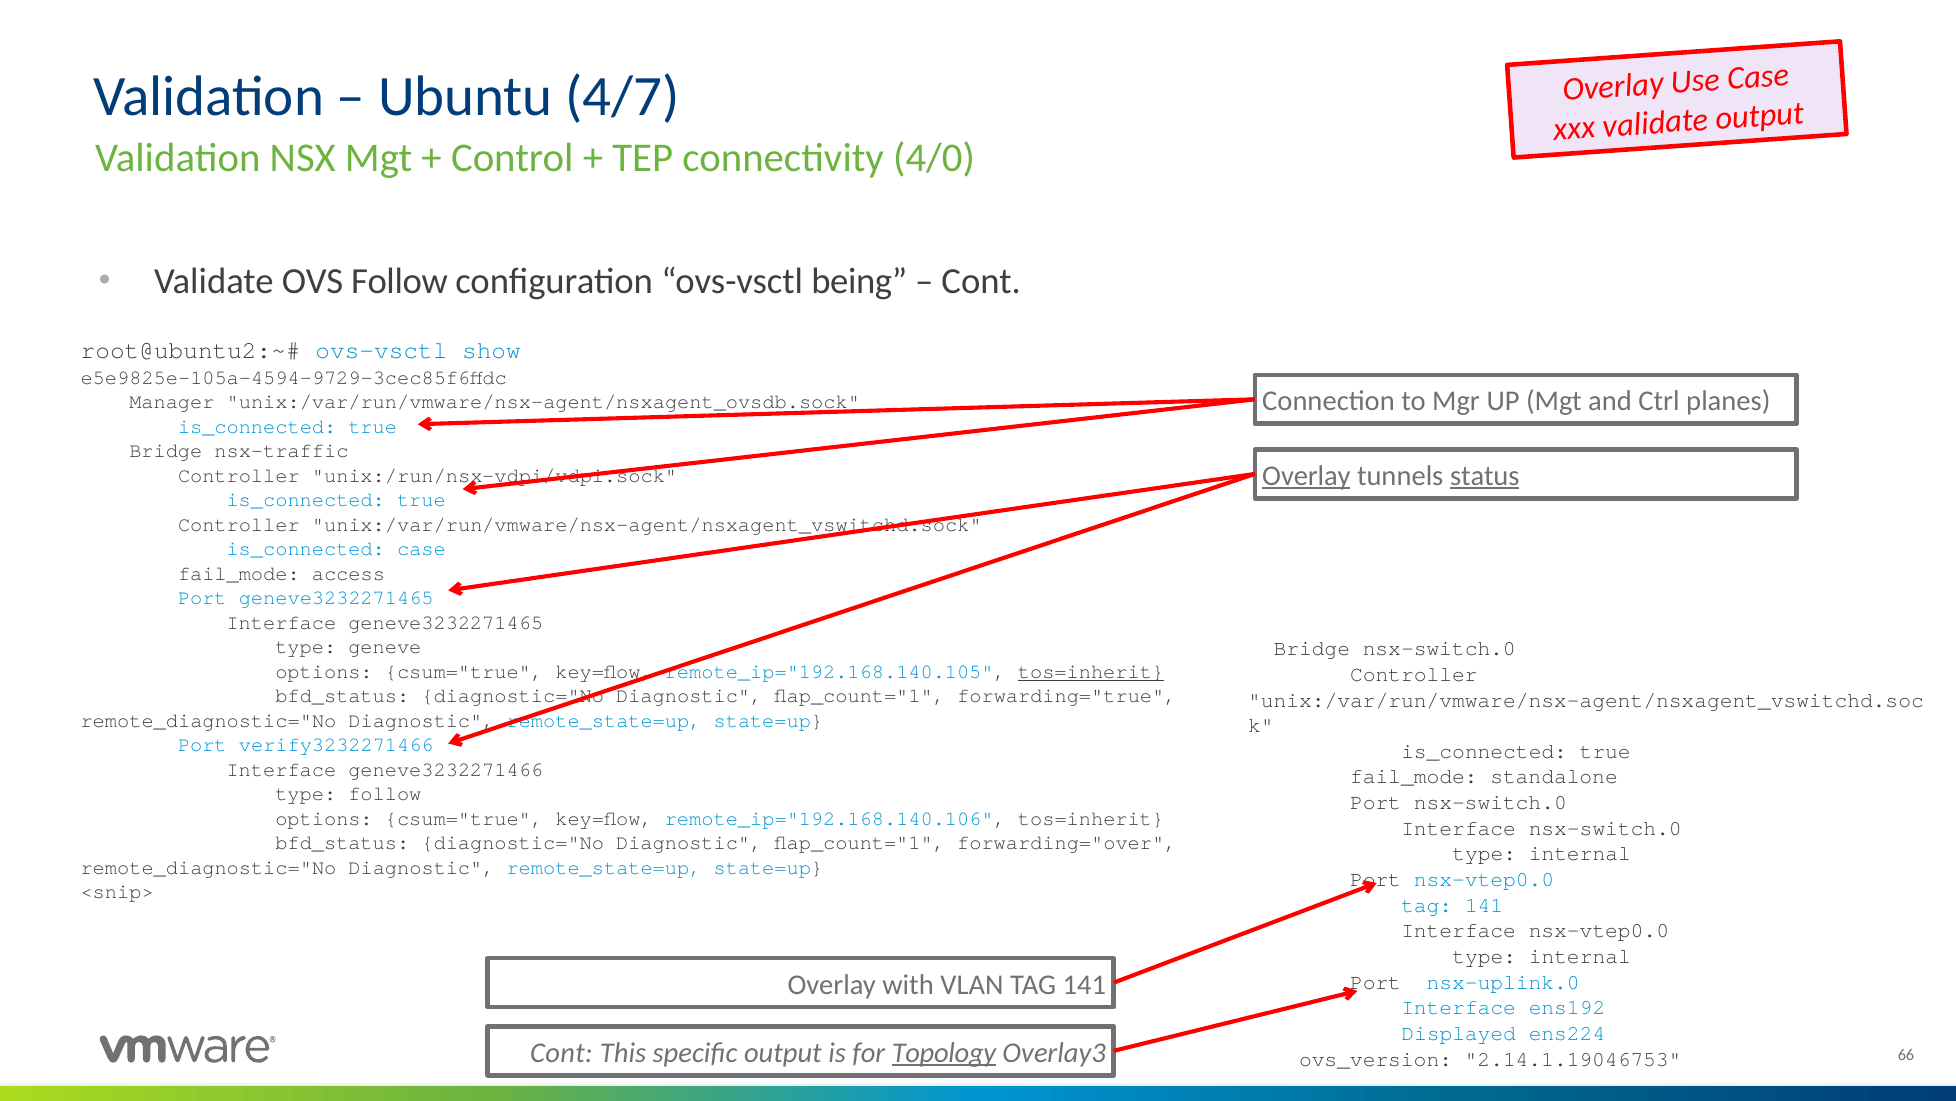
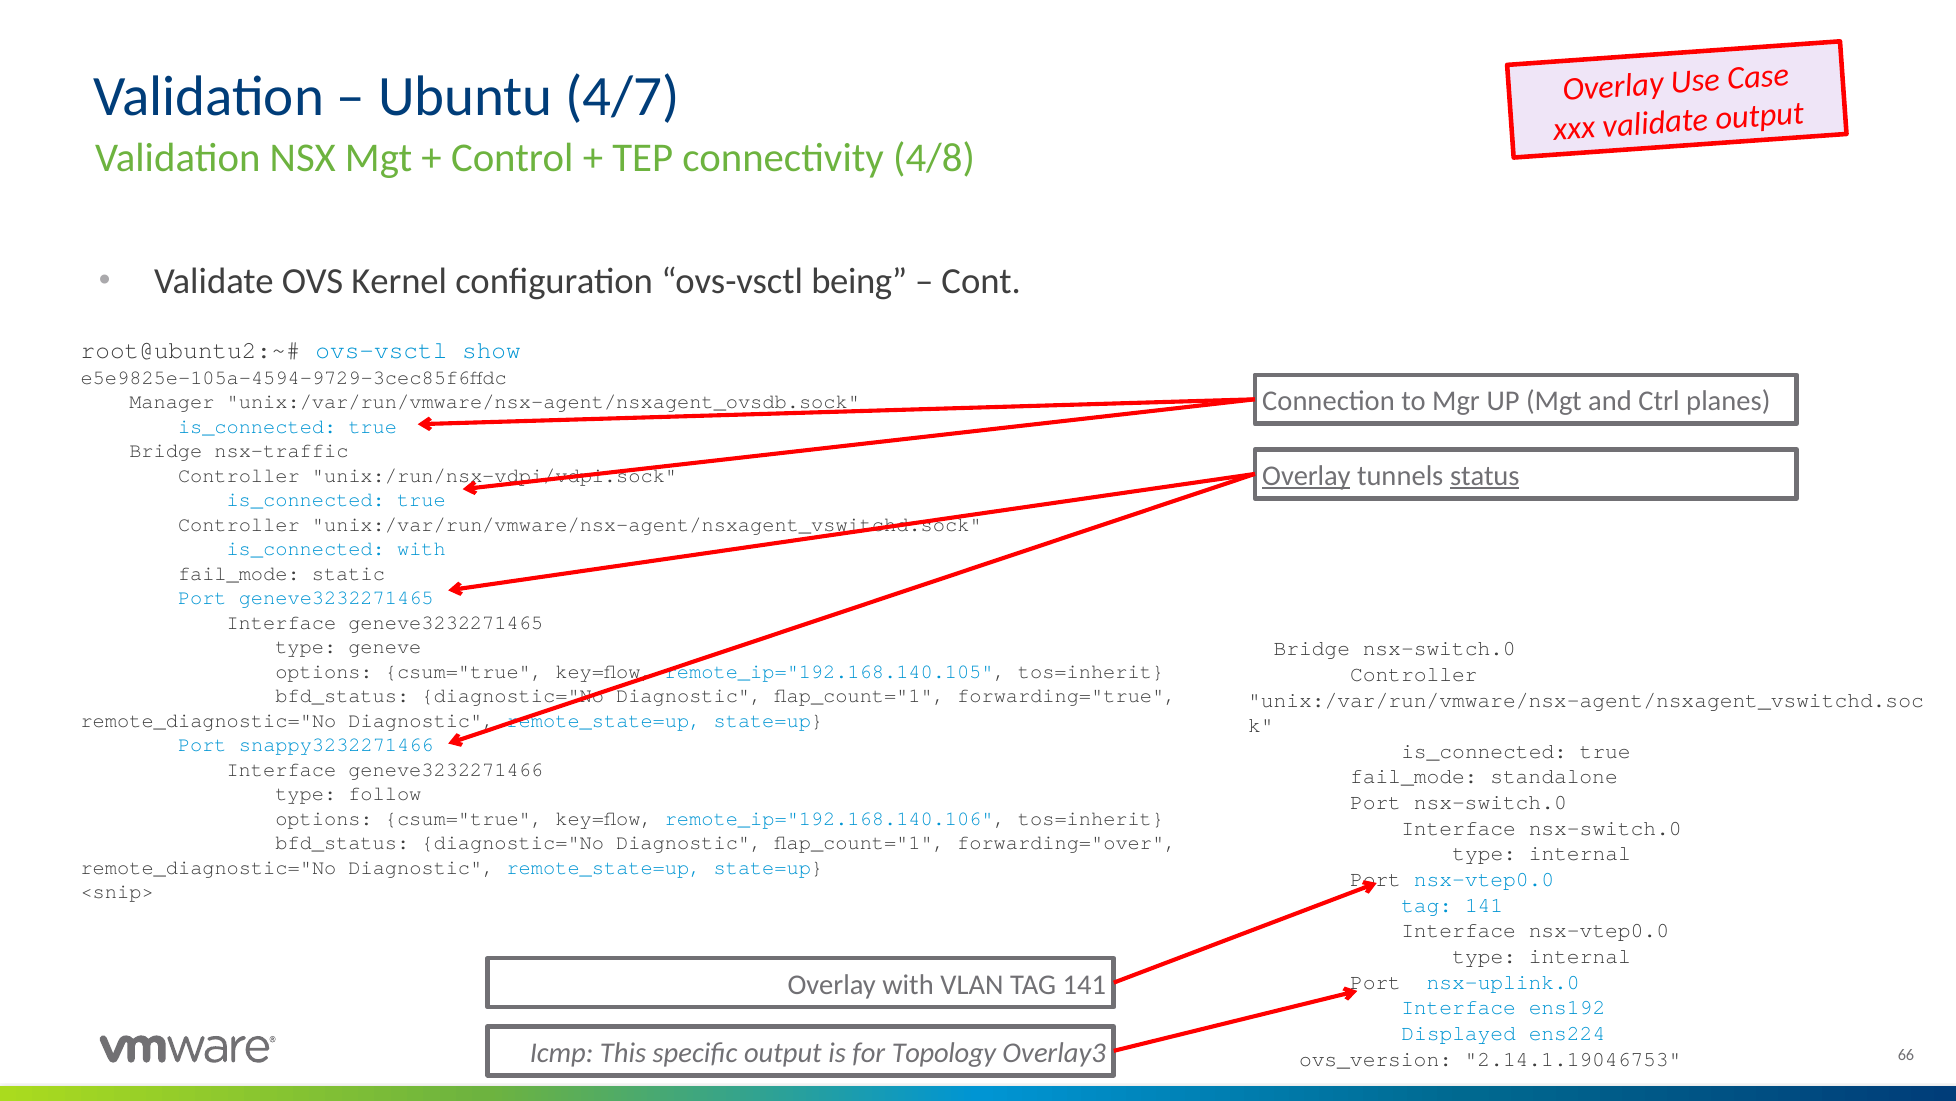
4/0: 4/0 -> 4/8 (934, 158)
OVS Follow: Follow -> Kernel (399, 281)
is_connected case: case -> with (422, 549)
access: access -> static (348, 573)
tos=inherit underline: present -> none (1091, 671)
verify3232271466: verify3232271466 -> snappy3232271466 (336, 745)
Cont: Cont -> Icmp (562, 1052)
Topology underline: present -> none (944, 1052)
